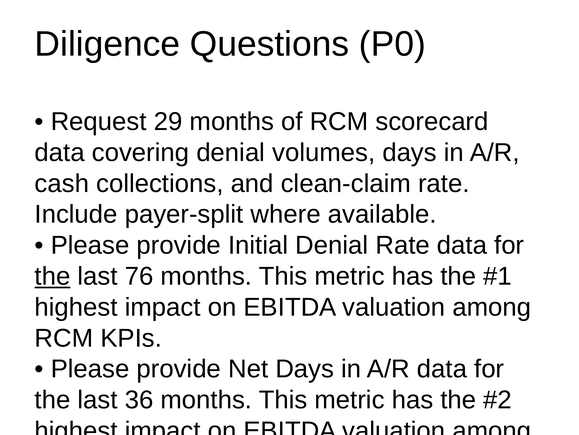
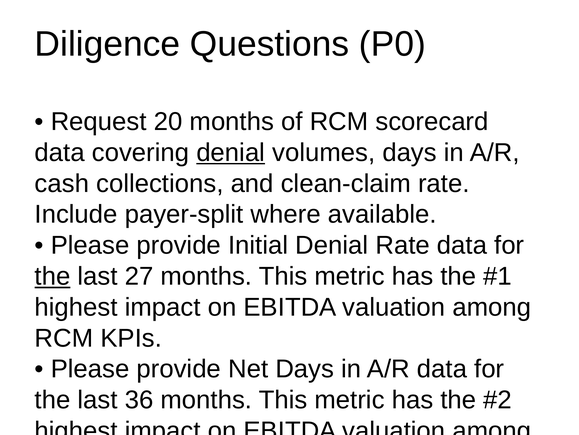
29: 29 -> 20 (168, 121)
denial underline: none -> present (231, 152)
76: 76 -> 27 (139, 276)
